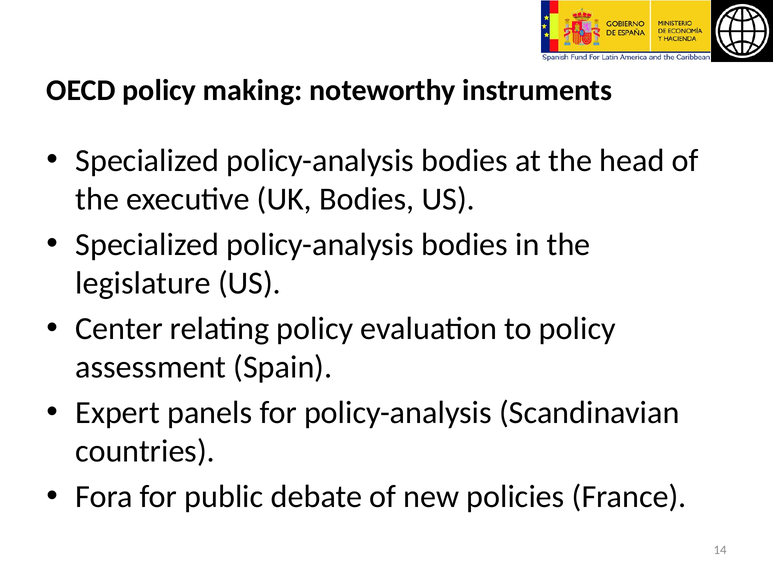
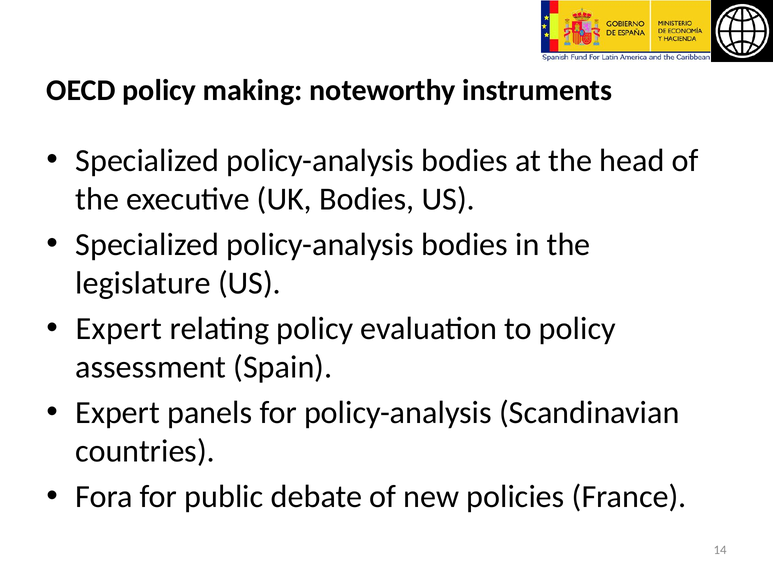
Center: Center -> Expert (119, 329)
